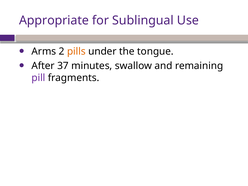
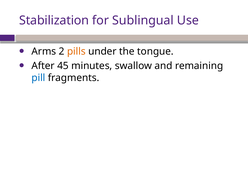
Appropriate: Appropriate -> Stabilization (54, 20)
37: 37 -> 45 (63, 66)
pill colour: purple -> blue (38, 78)
